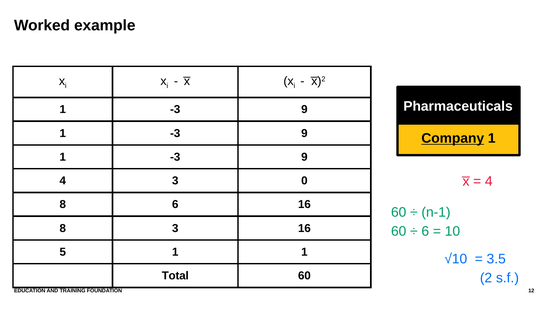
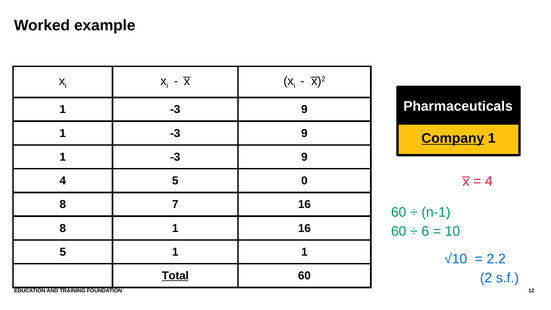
4 3: 3 -> 5 (175, 181)
8 6: 6 -> 7 (175, 205)
8 3: 3 -> 1 (175, 228)
3.5: 3.5 -> 2.2 (496, 259)
Total underline: none -> present (175, 276)
